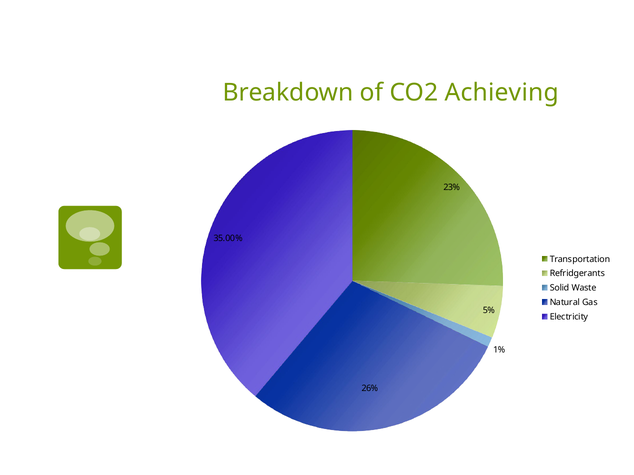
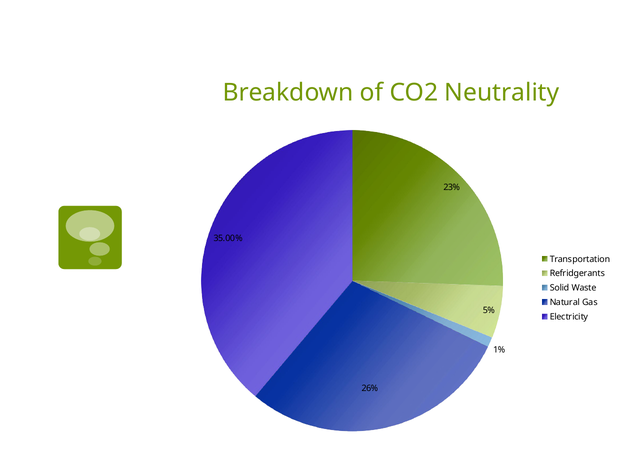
Achieving: Achieving -> Neutrality (502, 93)
